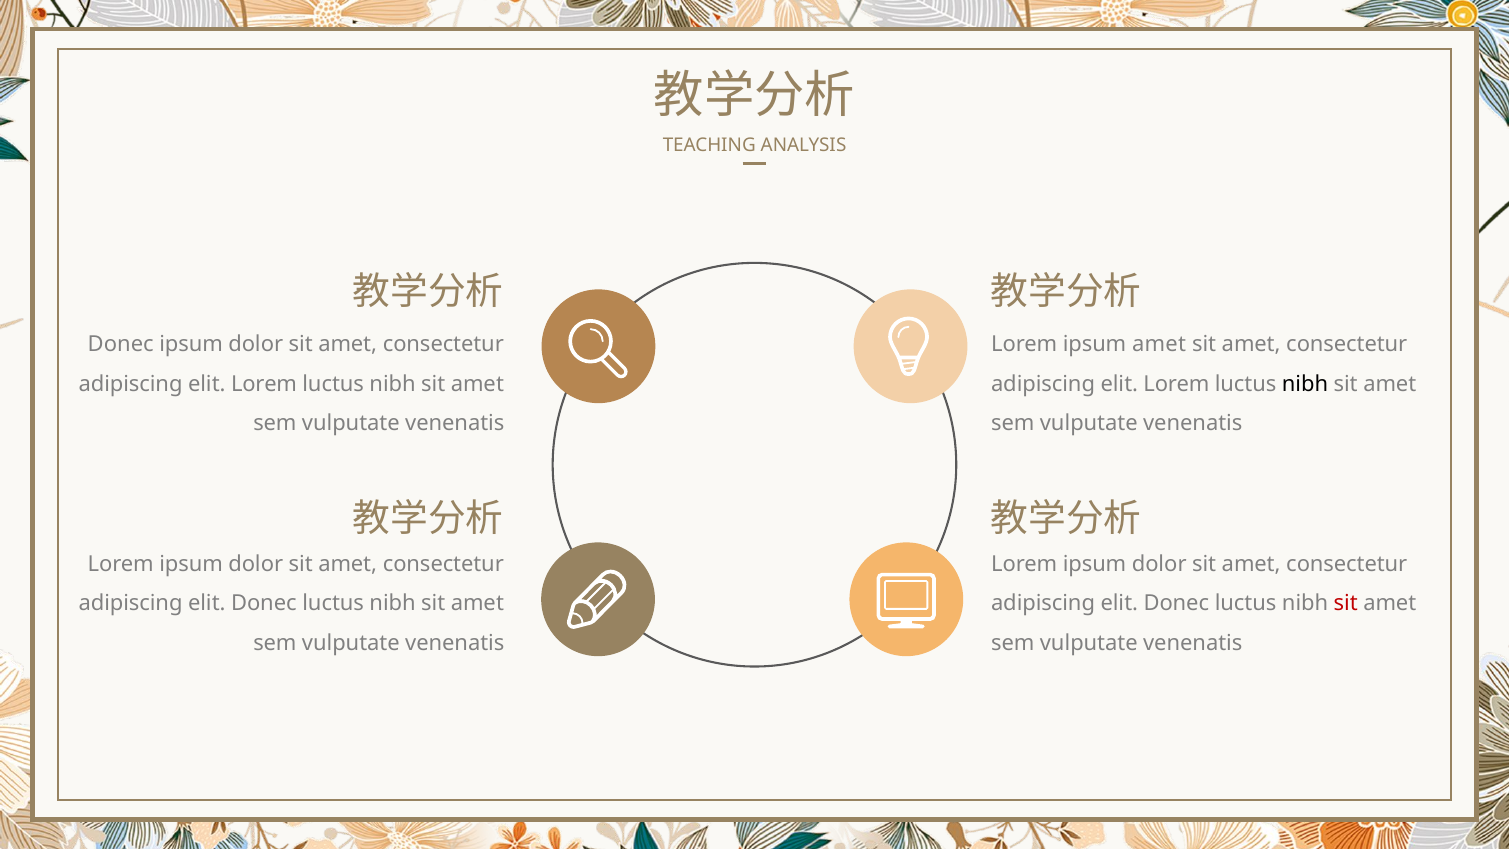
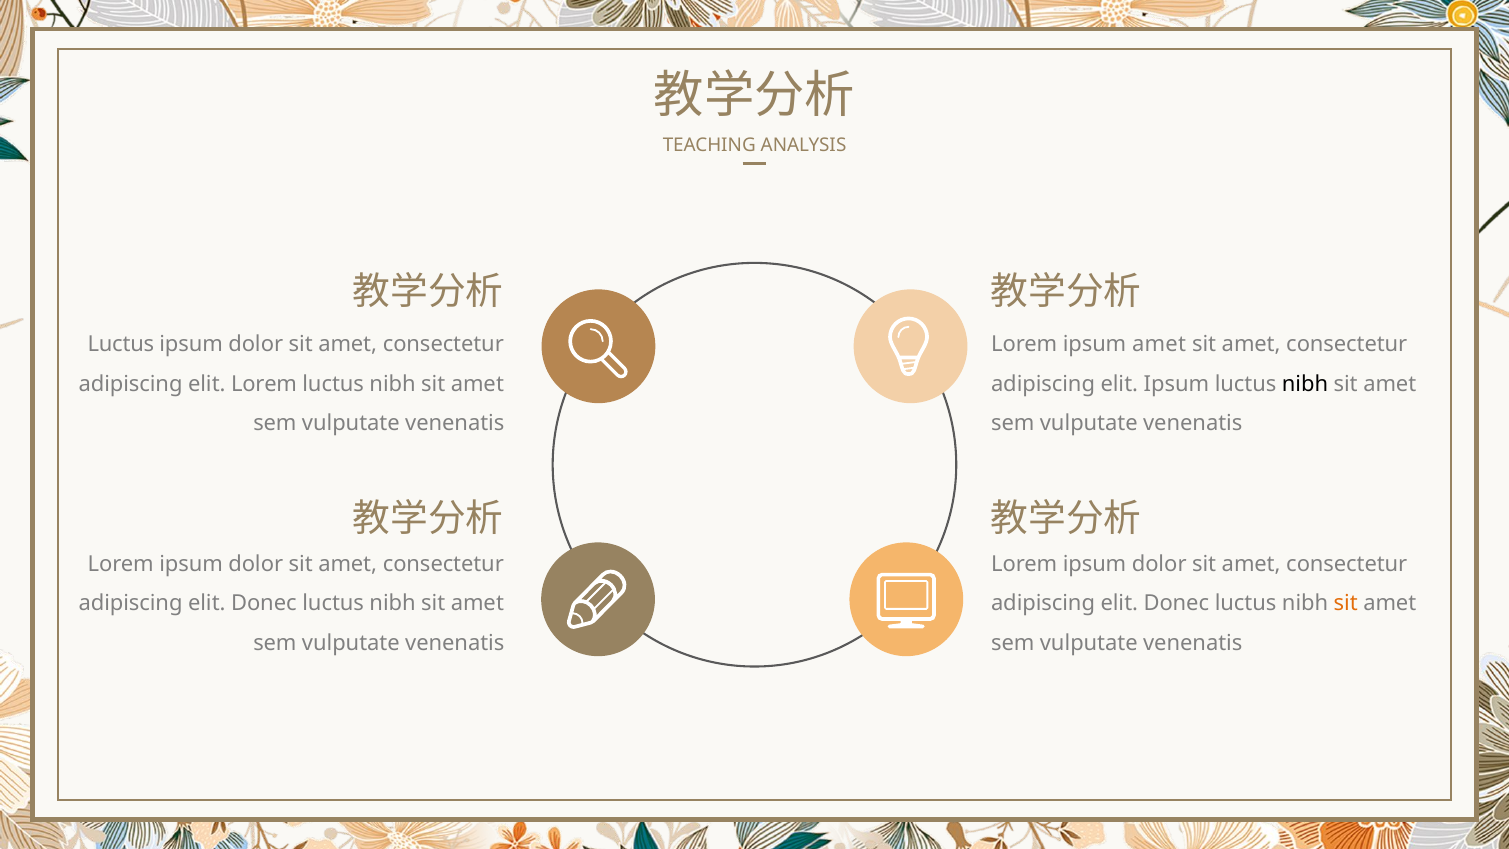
Donec: Donec -> Luctus (121, 344)
Lorem: Lorem -> Ipsum (1176, 384)
sit colour: red -> orange (1346, 604)
